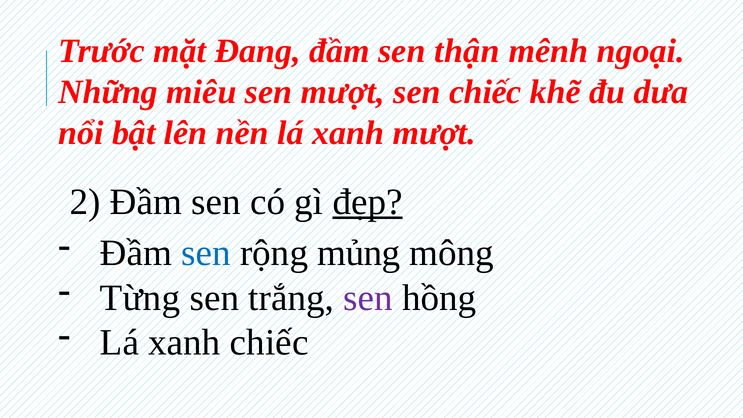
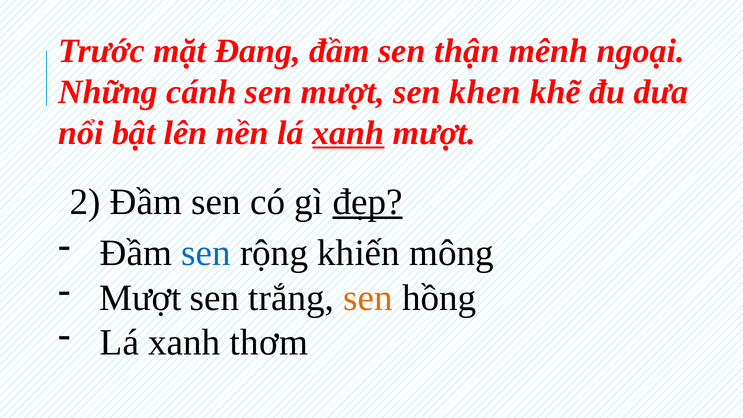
miêu: miêu -> cánh (201, 92)
sen chiếc: chiếc -> khen (485, 92)
xanh underline: none -> present (348, 133)
mủng: mủng -> khiến (359, 253)
Từng: Từng -> Mượt (140, 298)
sen colour: purple -> orange (368, 298)
xanh chiếc: chiếc -> thơm (269, 342)
